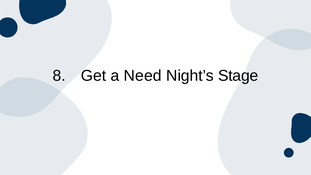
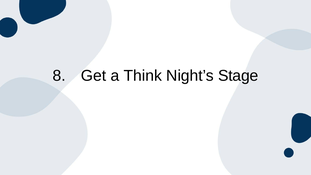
Need: Need -> Think (143, 76)
